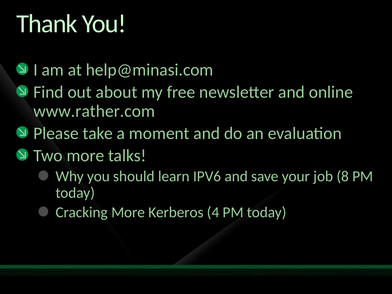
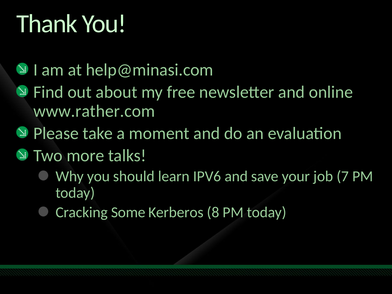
8: 8 -> 7 (343, 176)
Cracking More: More -> Some (128, 212)
4: 4 -> 8 (213, 212)
